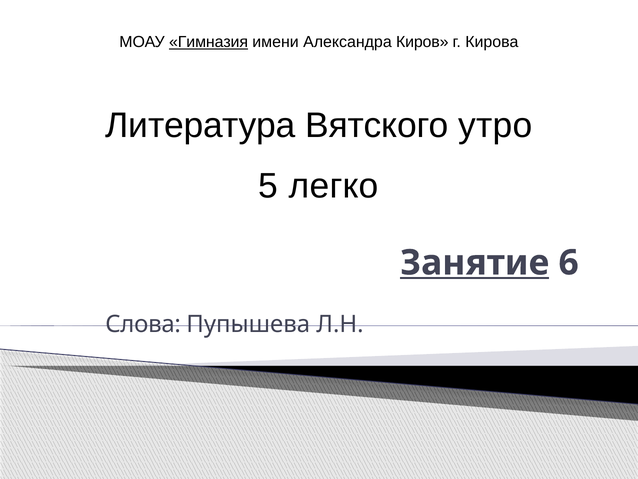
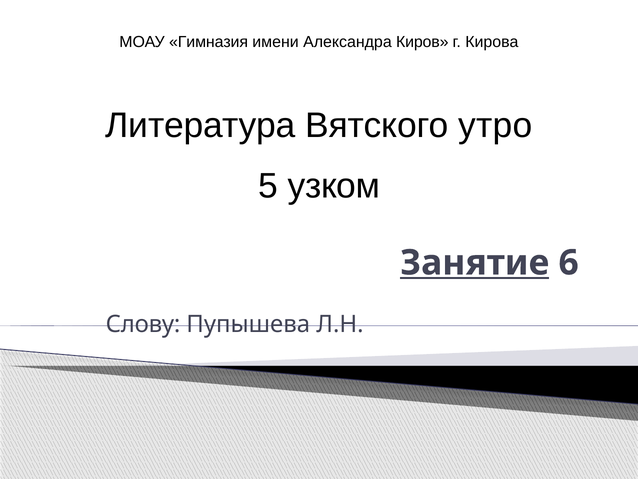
Гимназия underline: present -> none (209, 42)
легко: легко -> узком (334, 186)
Слова: Слова -> Слову (143, 324)
